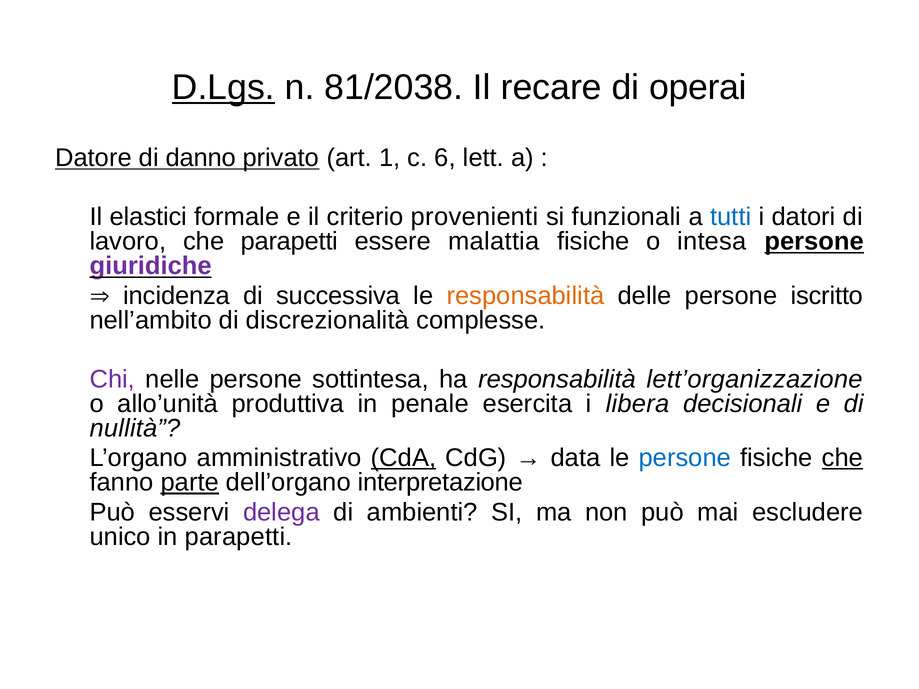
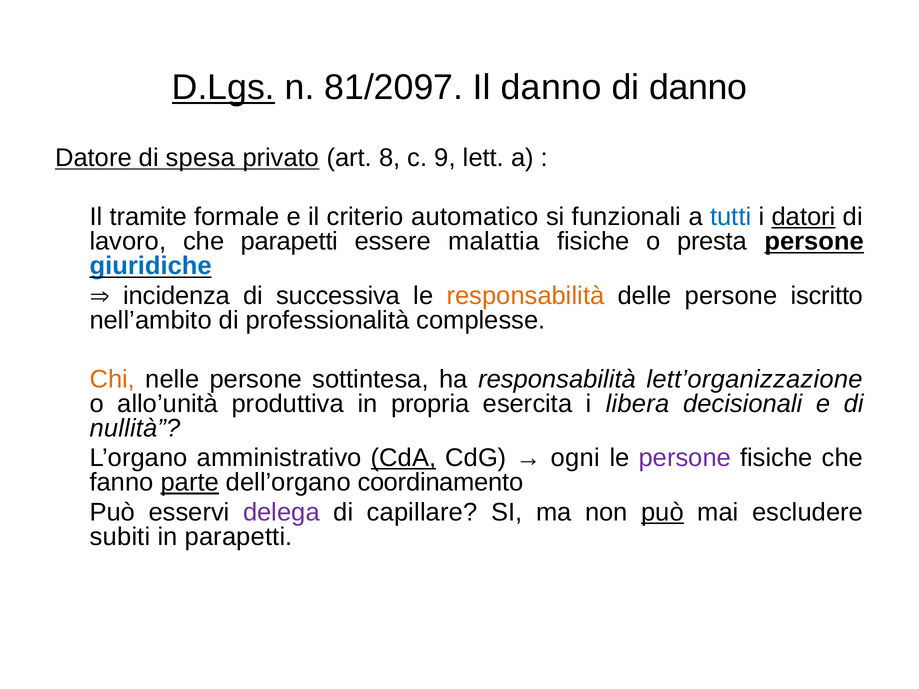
81/2038: 81/2038 -> 81/2097 (394, 88)
Il recare: recare -> danno (551, 88)
di operai: operai -> danno (698, 88)
danno: danno -> spesa (201, 158)
1: 1 -> 8 (390, 158)
6: 6 -> 9 (445, 158)
elastici: elastici -> tramite (148, 217)
provenienti: provenienti -> automatico (475, 217)
datori underline: none -> present (804, 217)
intesa: intesa -> presta (712, 242)
giuridiche colour: purple -> blue (151, 266)
discrezionalità: discrezionalità -> professionalità (328, 320)
Chi colour: purple -> orange (112, 379)
penale: penale -> propria (430, 404)
data: data -> ogni (575, 458)
persone colour: blue -> purple (685, 458)
che underline: present -> none (842, 458)
interpretazione: interpretazione -> coordinamento (440, 483)
ambienti: ambienti -> capillare (422, 512)
può underline: none -> present (662, 512)
unico: unico -> subiti (120, 537)
